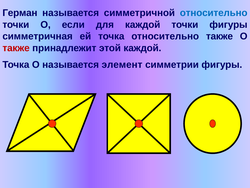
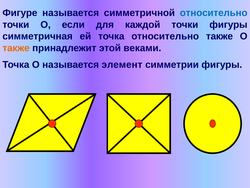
Герман: Герман -> Фигуре (20, 13)
также colour: red -> orange (16, 48)
этой каждой: каждой -> веками (142, 48)
